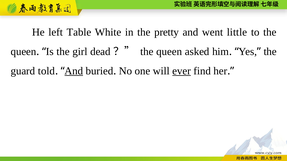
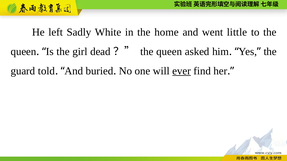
Table: Table -> Sadly (79, 32)
pretty: pretty -> home (167, 32)
And underline: present -> none (74, 71)
